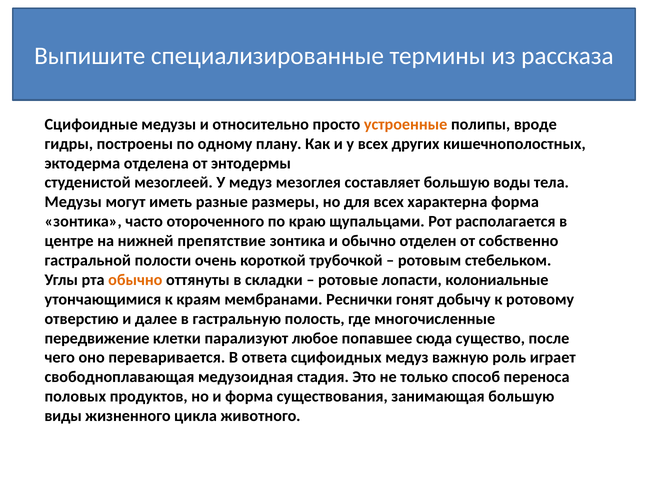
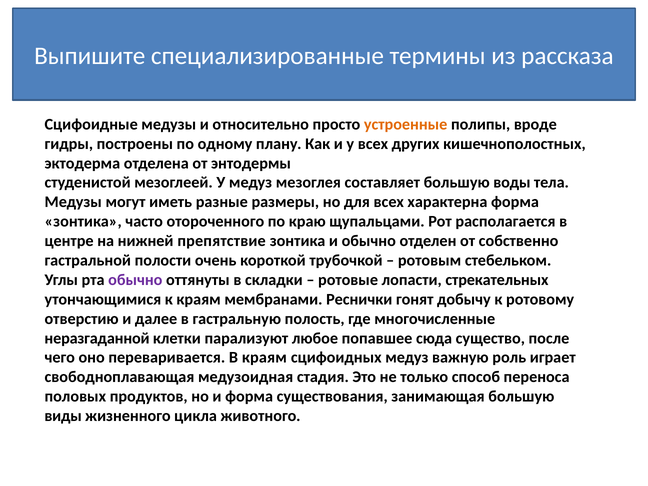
обычно colour: orange -> purple (135, 280)
колониальные: колониальные -> стрекательных (497, 280)
передвижение: передвижение -> неразгаданной (97, 338)
В ответа: ответа -> краям (264, 358)
